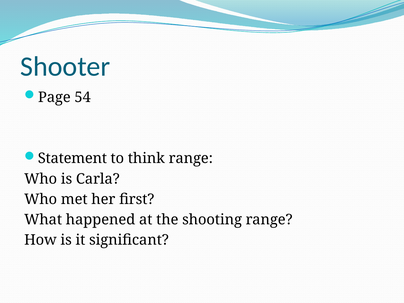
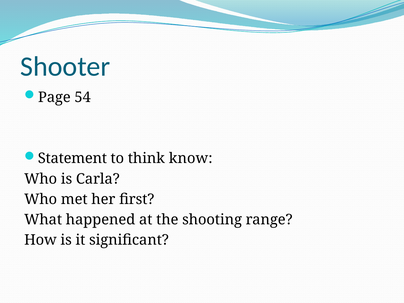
think range: range -> know (191, 158)
